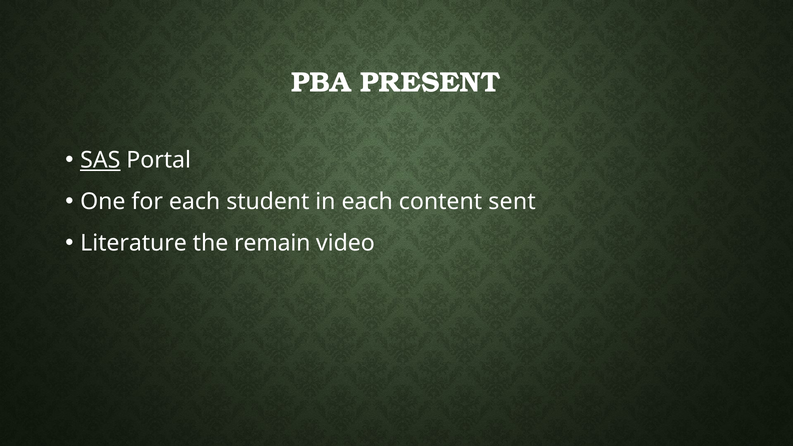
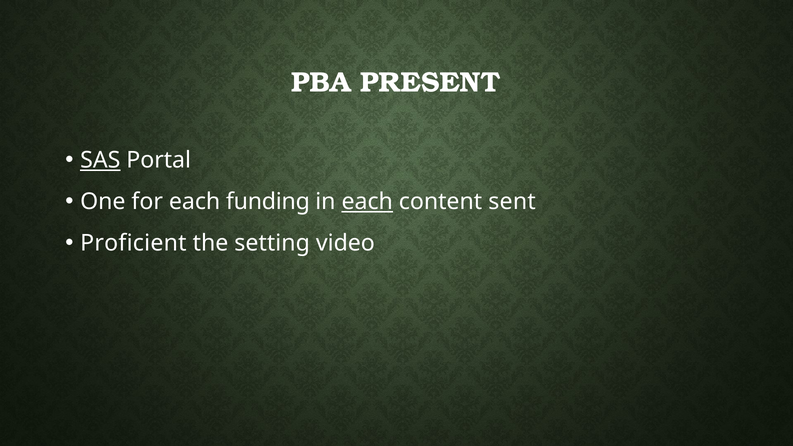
student: student -> funding (268, 202)
each underline: none -> present (367, 202)
Literature: Literature -> Proficient (133, 243)
remain: remain -> setting (272, 243)
